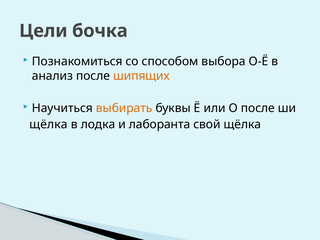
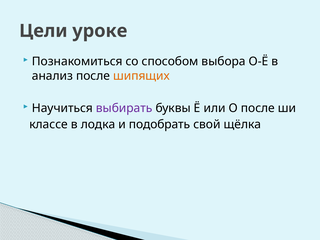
бочка: бочка -> уроке (100, 31)
выбирать colour: orange -> purple (124, 108)
щёлка: щёлка -> классе (49, 124)
лаборанта: лаборанта -> подобрать (160, 124)
